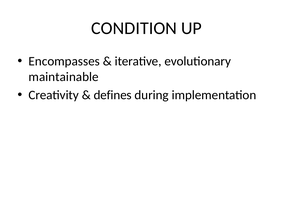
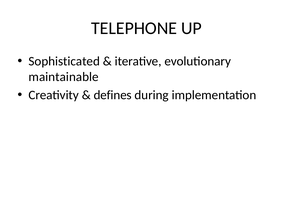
CONDITION: CONDITION -> TELEPHONE (134, 28)
Encompasses: Encompasses -> Sophisticated (64, 61)
